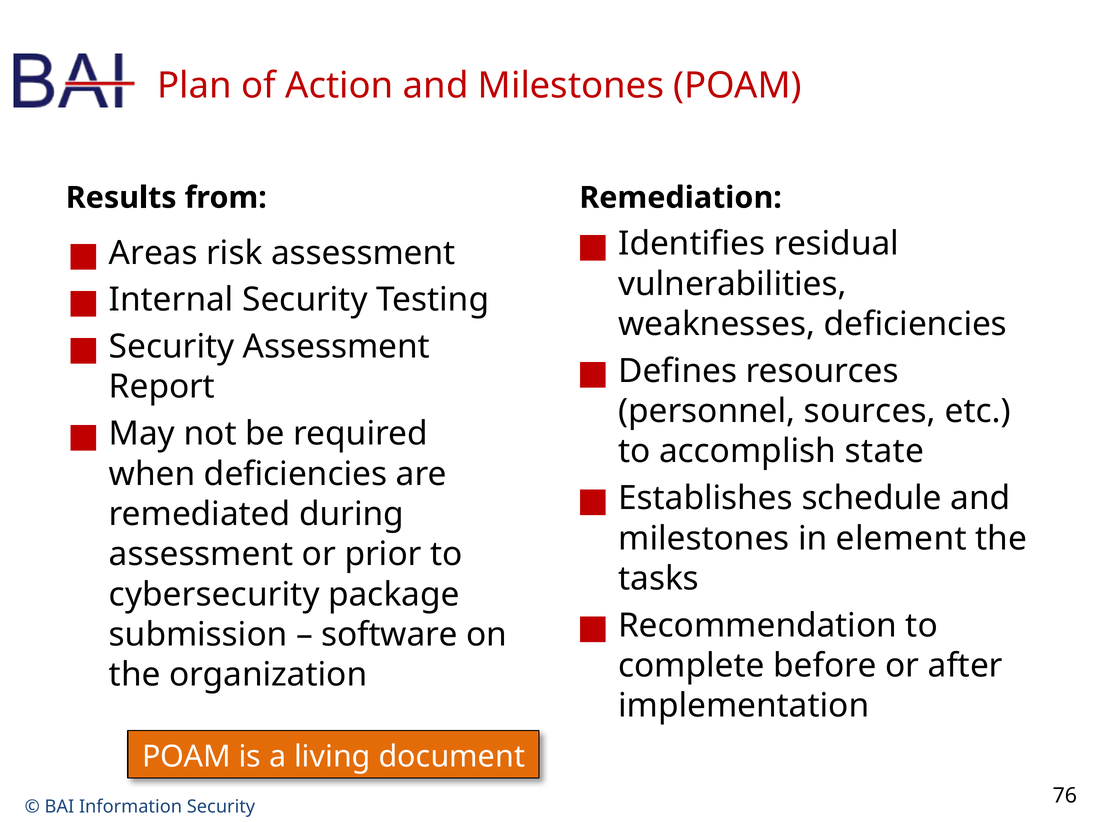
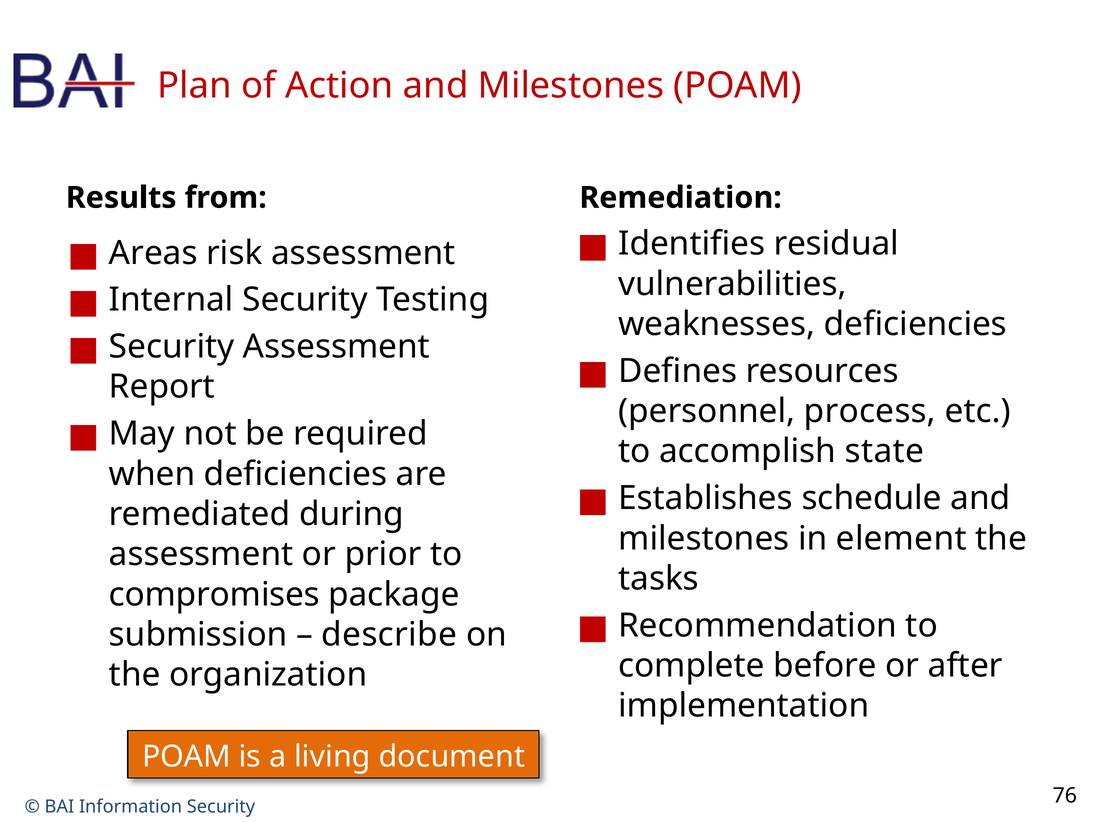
sources: sources -> process (870, 411)
cybersecurity: cybersecurity -> compromises (214, 594)
software: software -> describe (389, 635)
